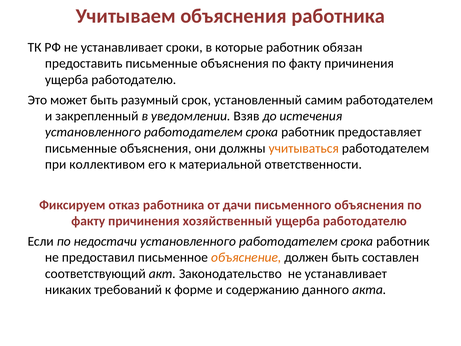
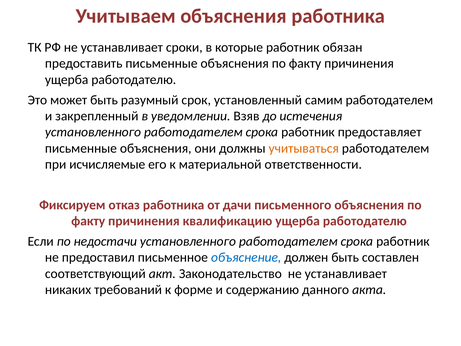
коллективом: коллективом -> исчисляемые (107, 164)
хозяйственный: хозяйственный -> квалификацию (227, 221)
объяснение colour: orange -> blue (246, 257)
